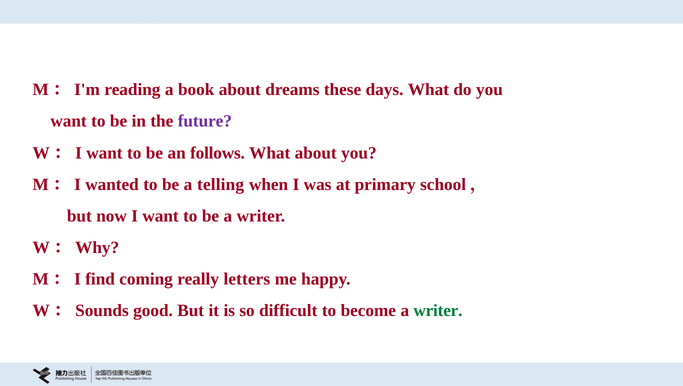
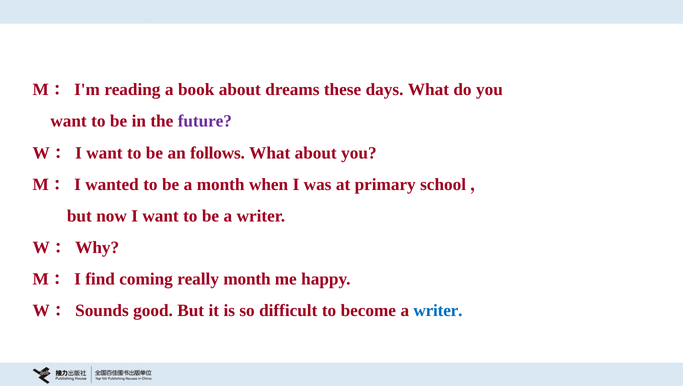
a telling: telling -> month (221, 184)
really letters: letters -> month (247, 279)
writer colour: green -> blue (438, 311)
